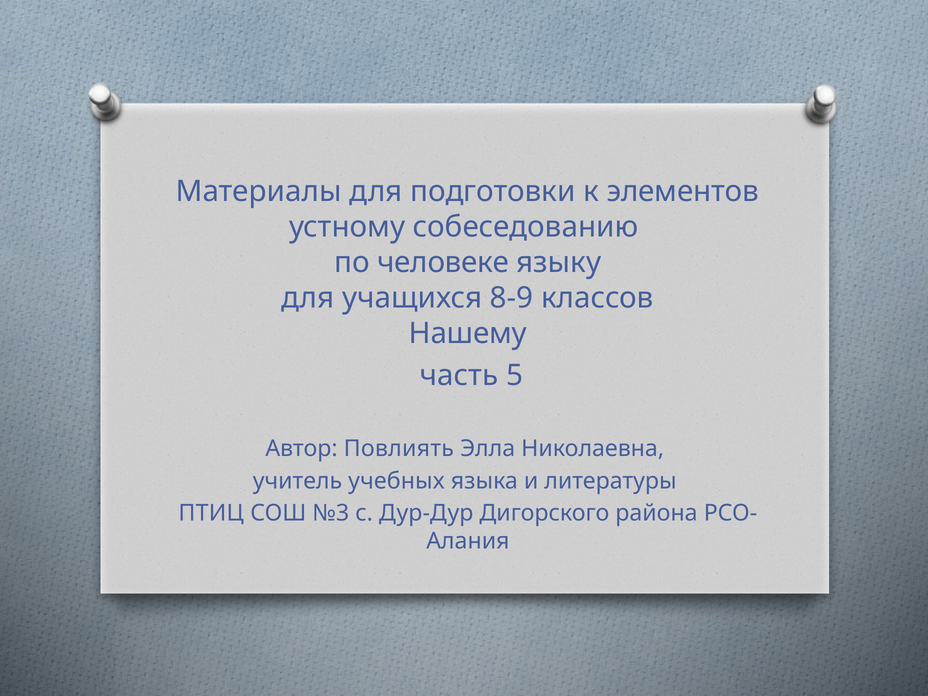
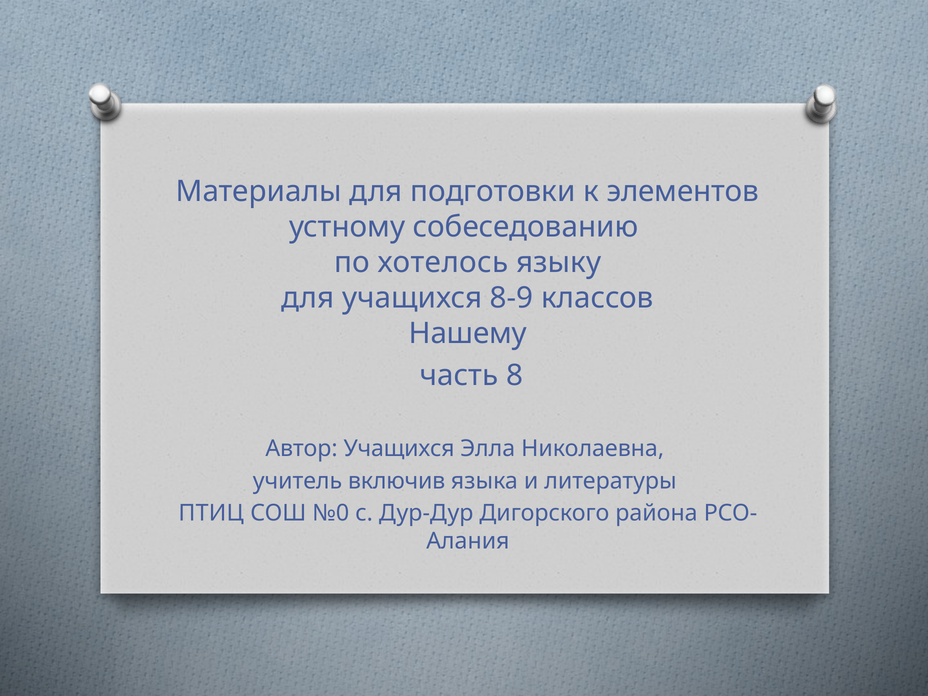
человеке: человеке -> хотелось (443, 263)
5: 5 -> 8 (515, 375)
Автор Повлиять: Повлиять -> Учащихся (399, 448)
учебных: учебных -> включив (397, 481)
№3: №3 -> №0 (331, 513)
